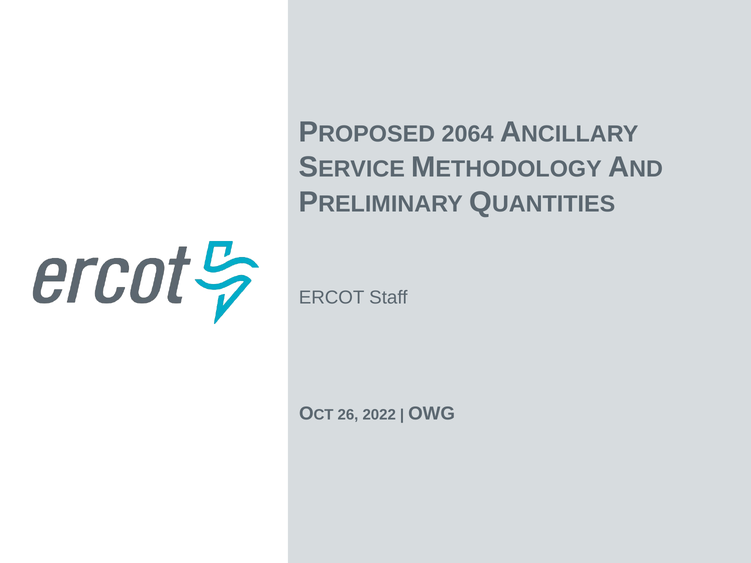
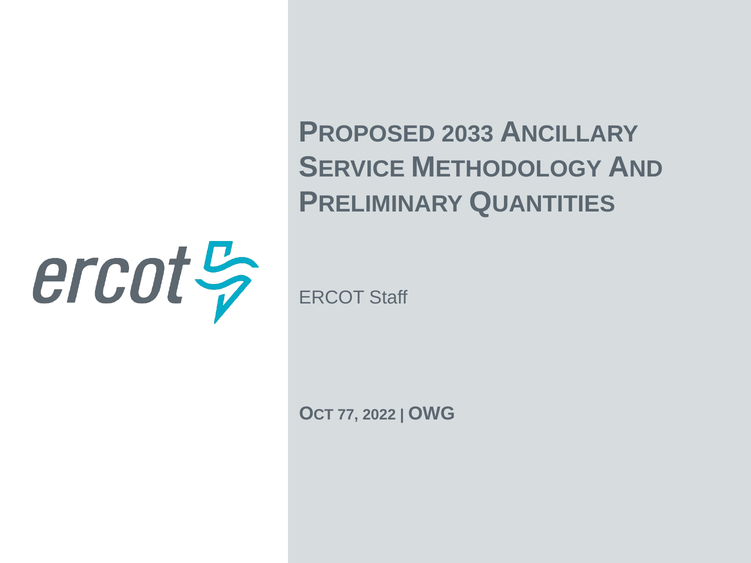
2064: 2064 -> 2033 (468, 134)
26: 26 -> 77 (348, 415)
